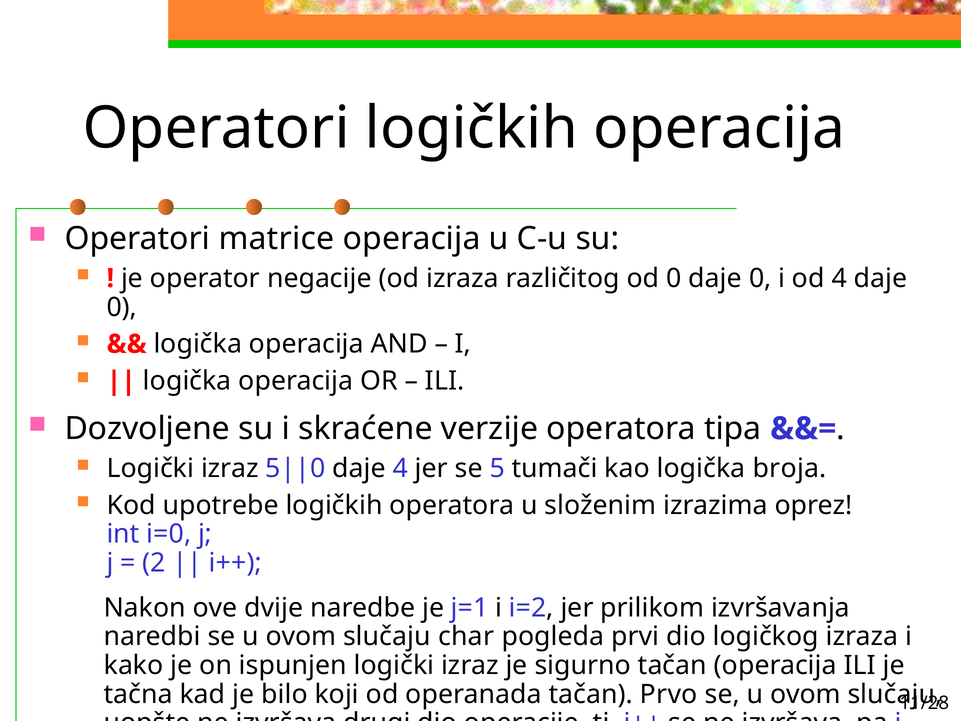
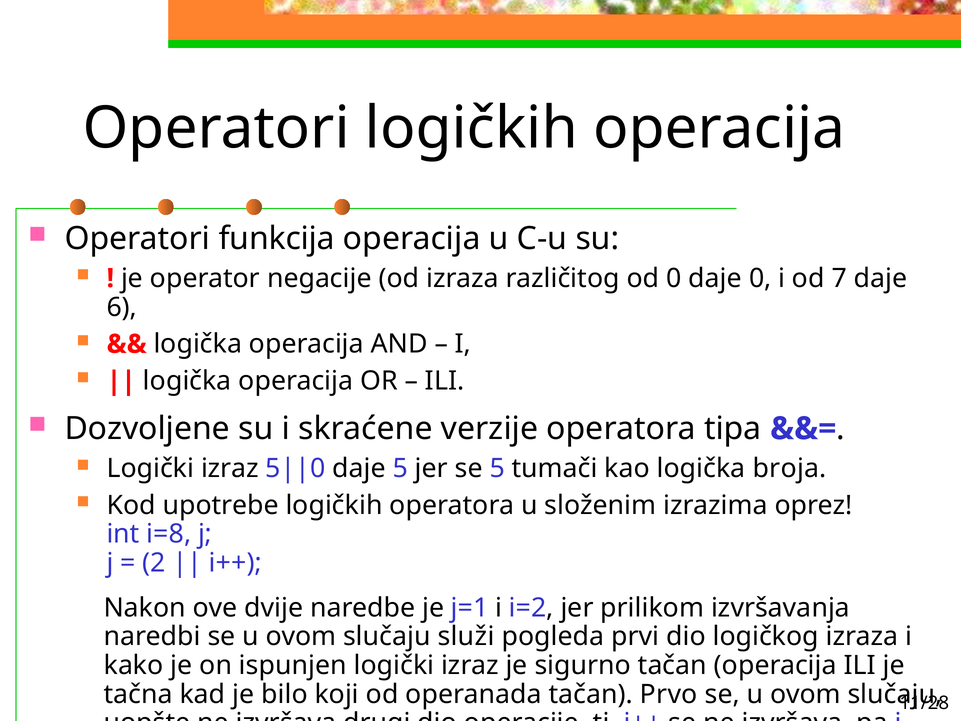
matrice: matrice -> funkcija (277, 239)
od 4: 4 -> 7 (839, 278)
0: 0 -> 6 (122, 307)
daje 4: 4 -> 5 (400, 468)
i=0: i=0 -> i=8 (169, 534)
char: char -> služi (466, 636)
